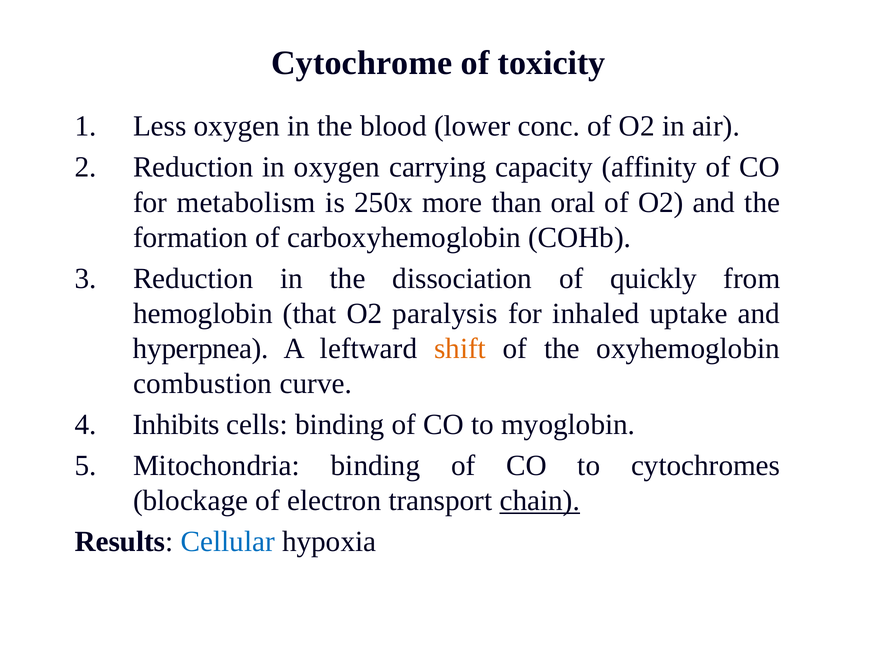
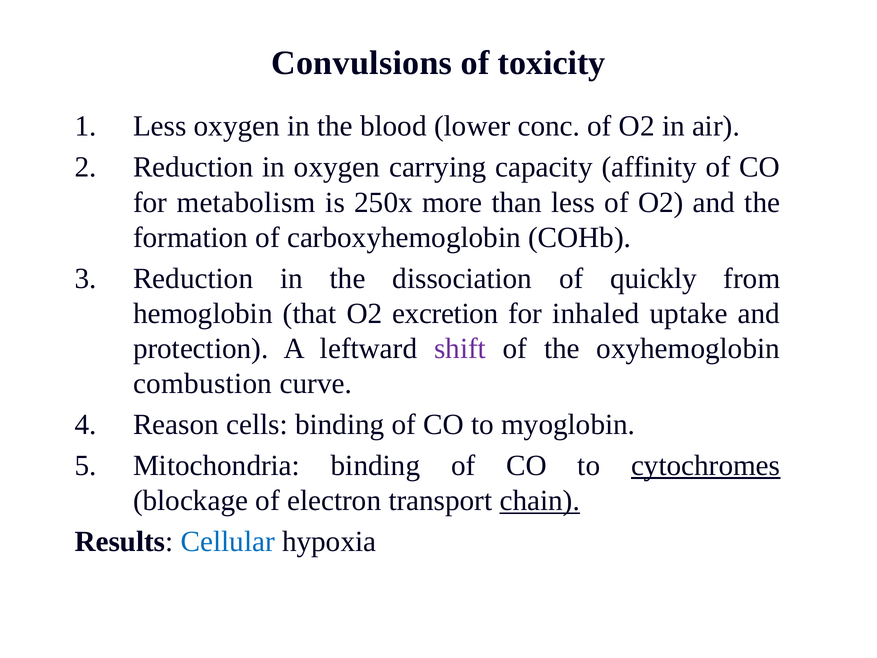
Cytochrome: Cytochrome -> Convulsions (362, 63)
than oral: oral -> less (573, 202)
paralysis: paralysis -> excretion (445, 313)
hyperpnea: hyperpnea -> protection (201, 348)
shift colour: orange -> purple (460, 348)
Inhibits: Inhibits -> Reason (176, 424)
cytochromes underline: none -> present (706, 465)
